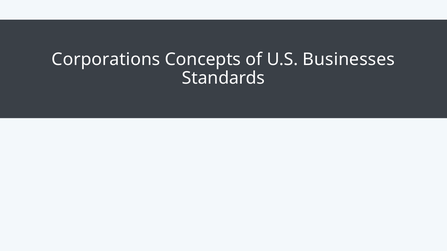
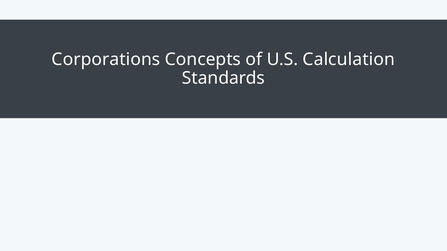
Businesses: Businesses -> Calculation (349, 59)
